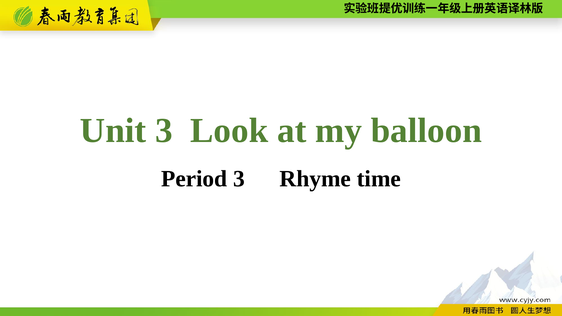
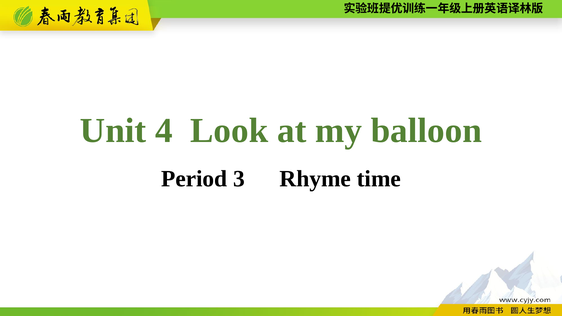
Unit 3: 3 -> 4 (164, 131)
